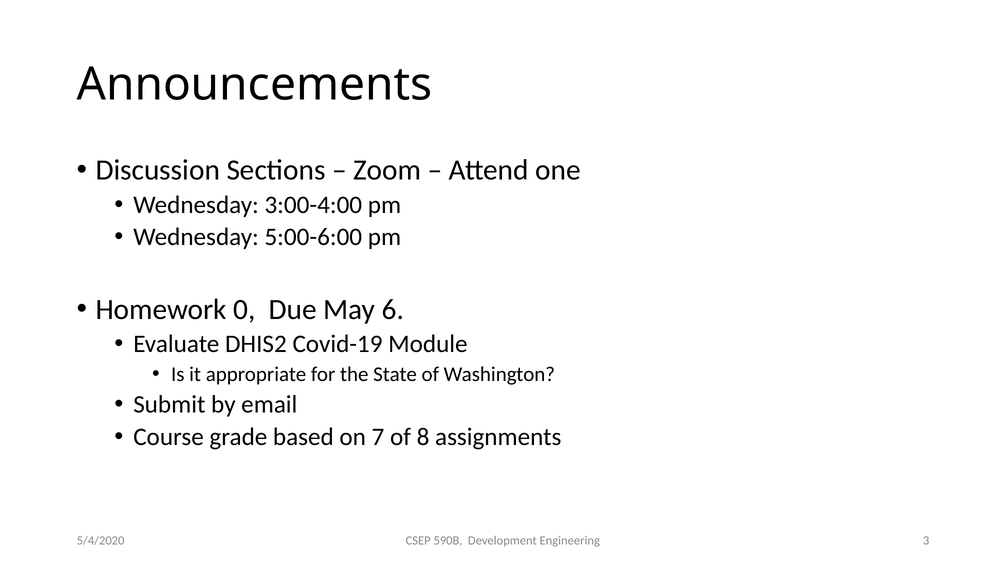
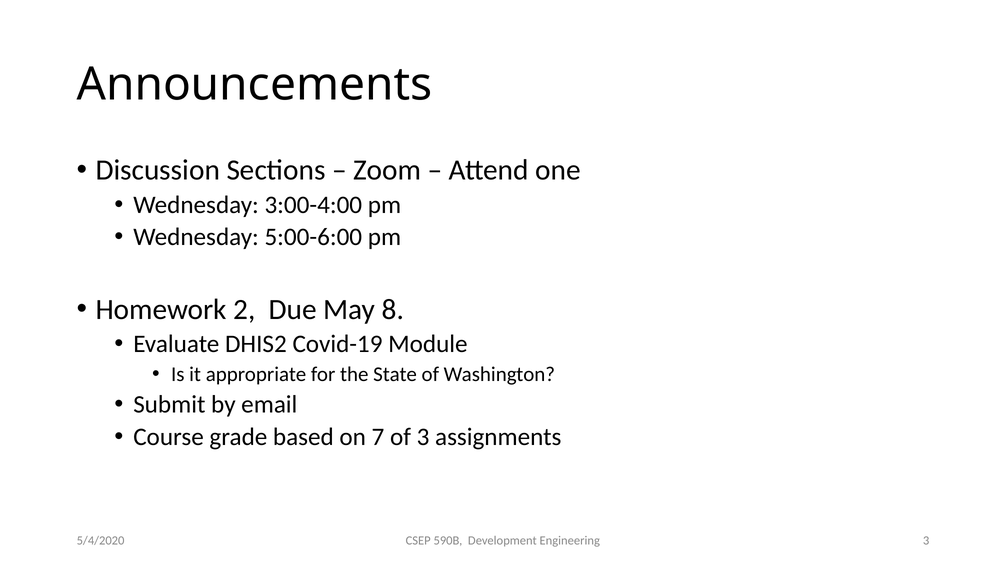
0: 0 -> 2 (244, 309)
6: 6 -> 8 (393, 309)
of 8: 8 -> 3 (423, 437)
